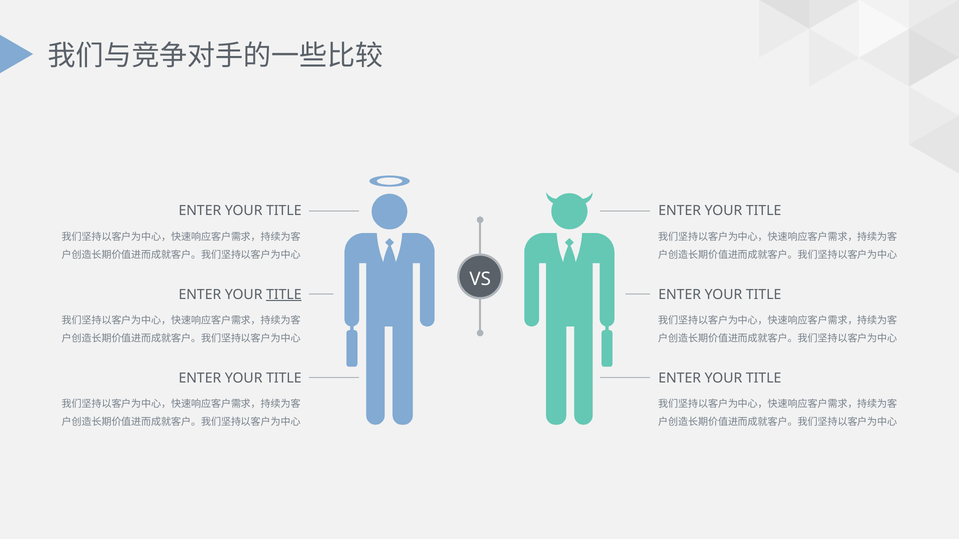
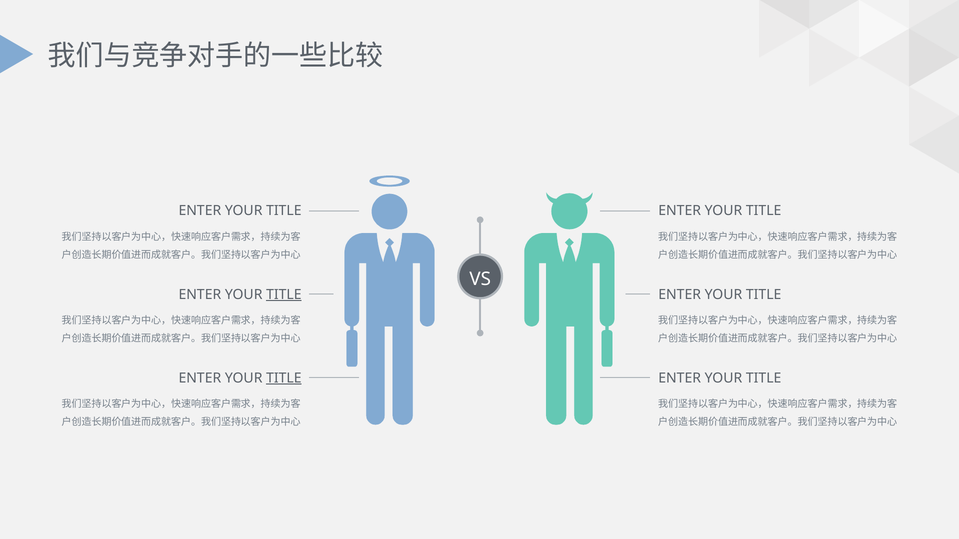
TITLE underline: none -> present (284, 378)
